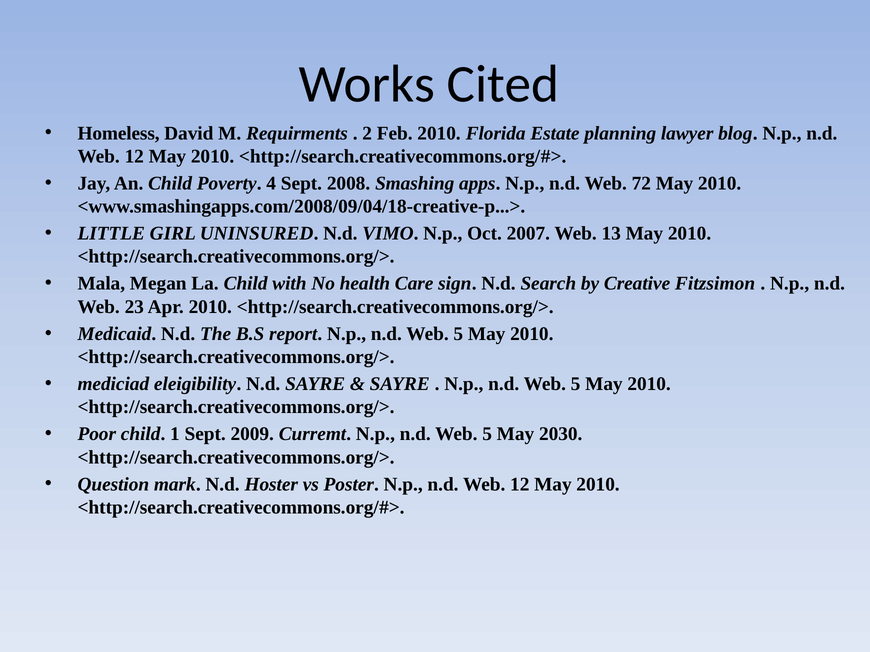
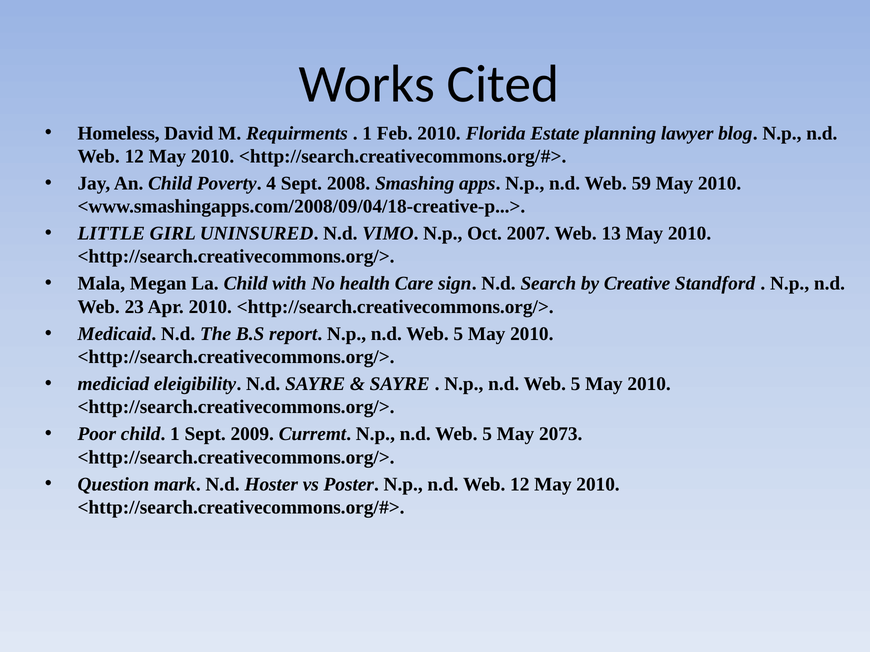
2: 2 -> 1 (367, 133)
72: 72 -> 59 (641, 183)
Fitzsimon: Fitzsimon -> Standford (715, 284)
2030: 2030 -> 2073 (561, 434)
